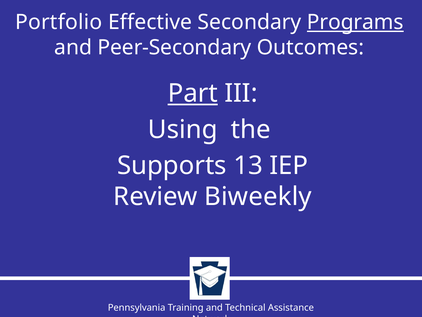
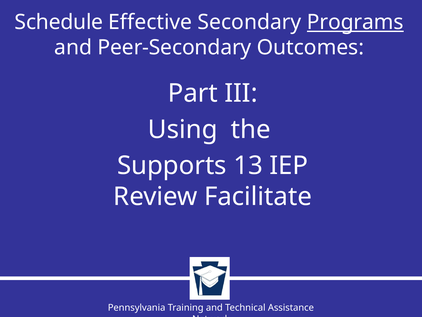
Portfolio: Portfolio -> Schedule (59, 22)
Part underline: present -> none (193, 93)
Biweekly: Biweekly -> Facilitate (258, 196)
